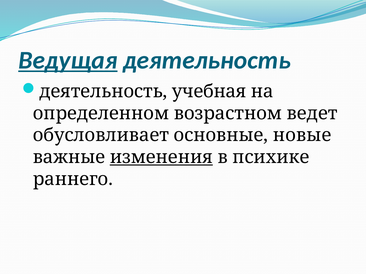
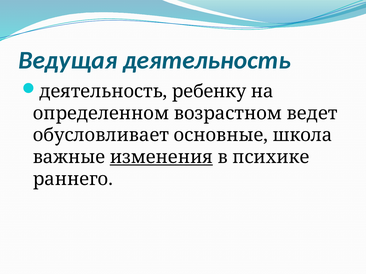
Ведущая underline: present -> none (68, 60)
учебная: учебная -> ребенку (209, 92)
новые: новые -> школа (302, 135)
